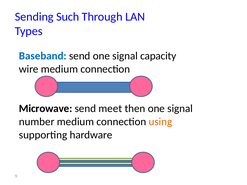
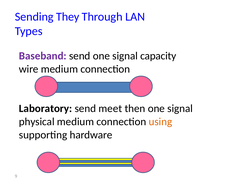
Such: Such -> They (68, 17)
Baseband colour: blue -> purple (43, 56)
Microwave: Microwave -> Laboratory (46, 109)
number: number -> physical (37, 122)
